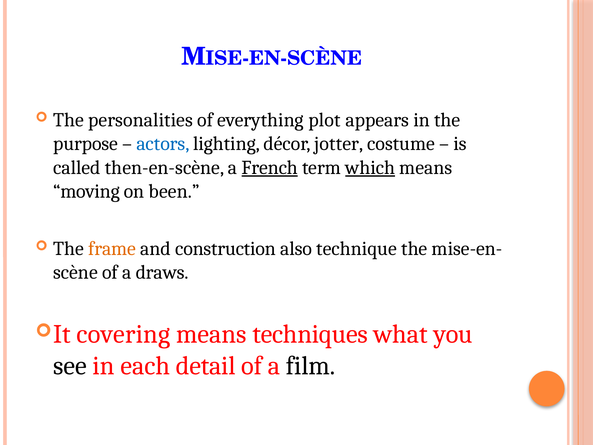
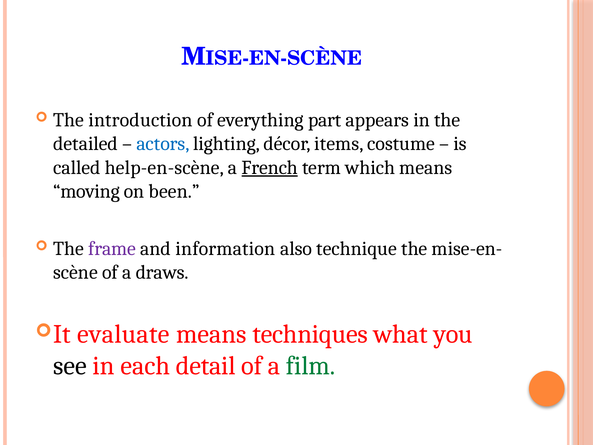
personalities: personalities -> introduction (141, 120)
plot: plot -> part (325, 120)
purpose: purpose -> detailed (86, 144)
jotter: jotter -> items (339, 144)
then-en-scène: then-en-scène -> help-en-scène (164, 167)
which underline: present -> none (370, 167)
frame colour: orange -> purple (112, 248)
construction: construction -> information (225, 248)
covering: covering -> evaluate (123, 334)
film colour: black -> green (311, 366)
